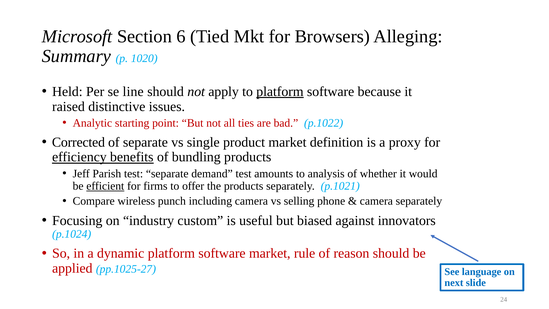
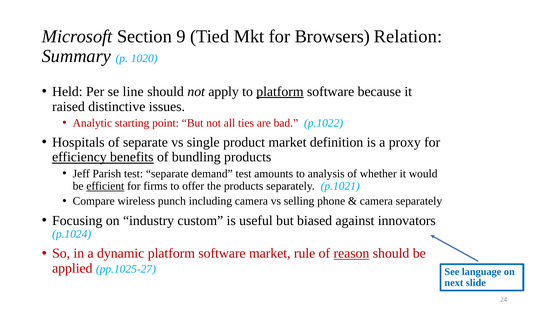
6: 6 -> 9 (181, 36)
Alleging: Alleging -> Relation (408, 36)
Corrected: Corrected -> Hospitals (78, 142)
reason underline: none -> present (351, 253)
